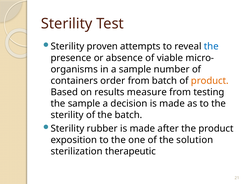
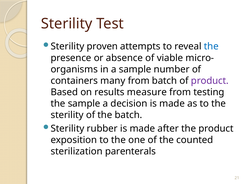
order: order -> many (113, 81)
product colour: orange -> purple (210, 81)
solution: solution -> counted (195, 140)
therapeutic: therapeutic -> parenterals (130, 151)
